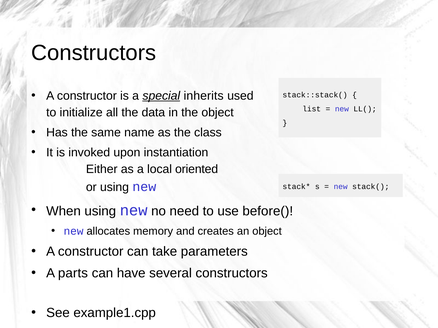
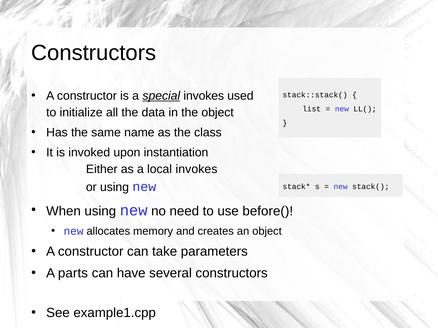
special inherits: inherits -> invokes (204, 96)
local oriented: oriented -> invokes (196, 170)
